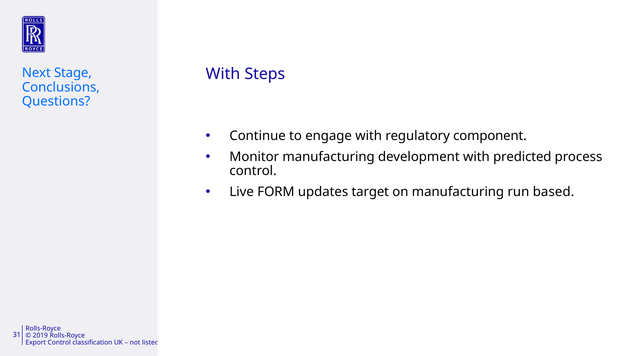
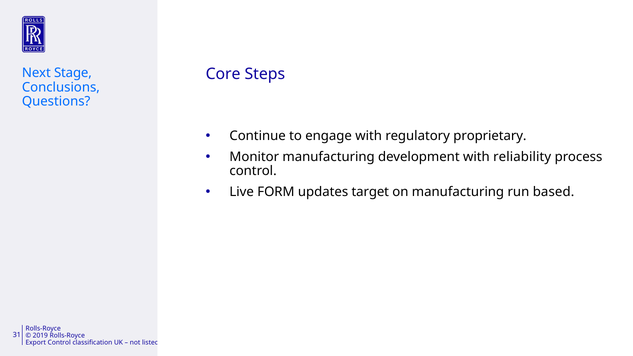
With: With -> Core (223, 74)
component: component -> proprietary (490, 136)
predicted: predicted -> reliability (522, 157)
